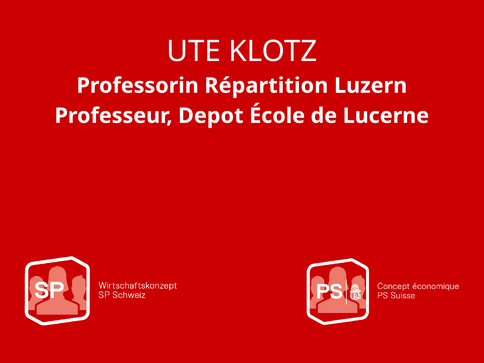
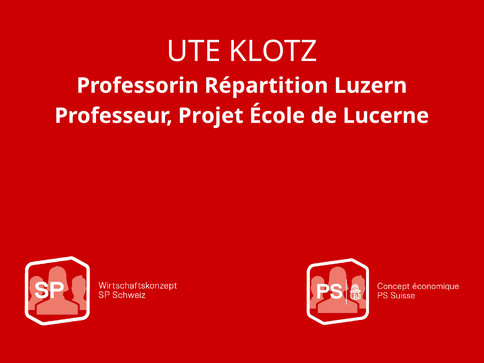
Depot: Depot -> Projet (211, 116)
